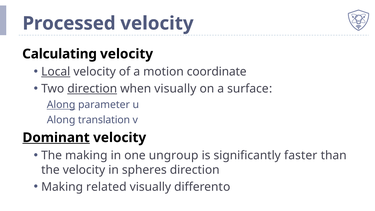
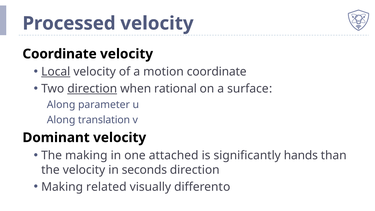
Calculating: Calculating -> Coordinate (60, 54)
when visually: visually -> rational (175, 89)
Along underline: present -> none (61, 105)
Dominant underline: present -> none (56, 138)
ungroup: ungroup -> attached (174, 155)
faster: faster -> hands (301, 155)
spheres: spheres -> seconds (144, 170)
